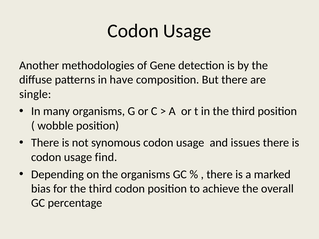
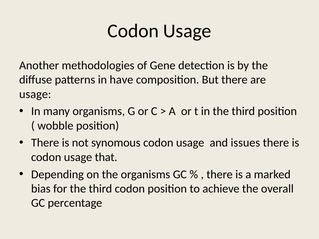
single: single -> usage (35, 94)
find: find -> that (106, 157)
